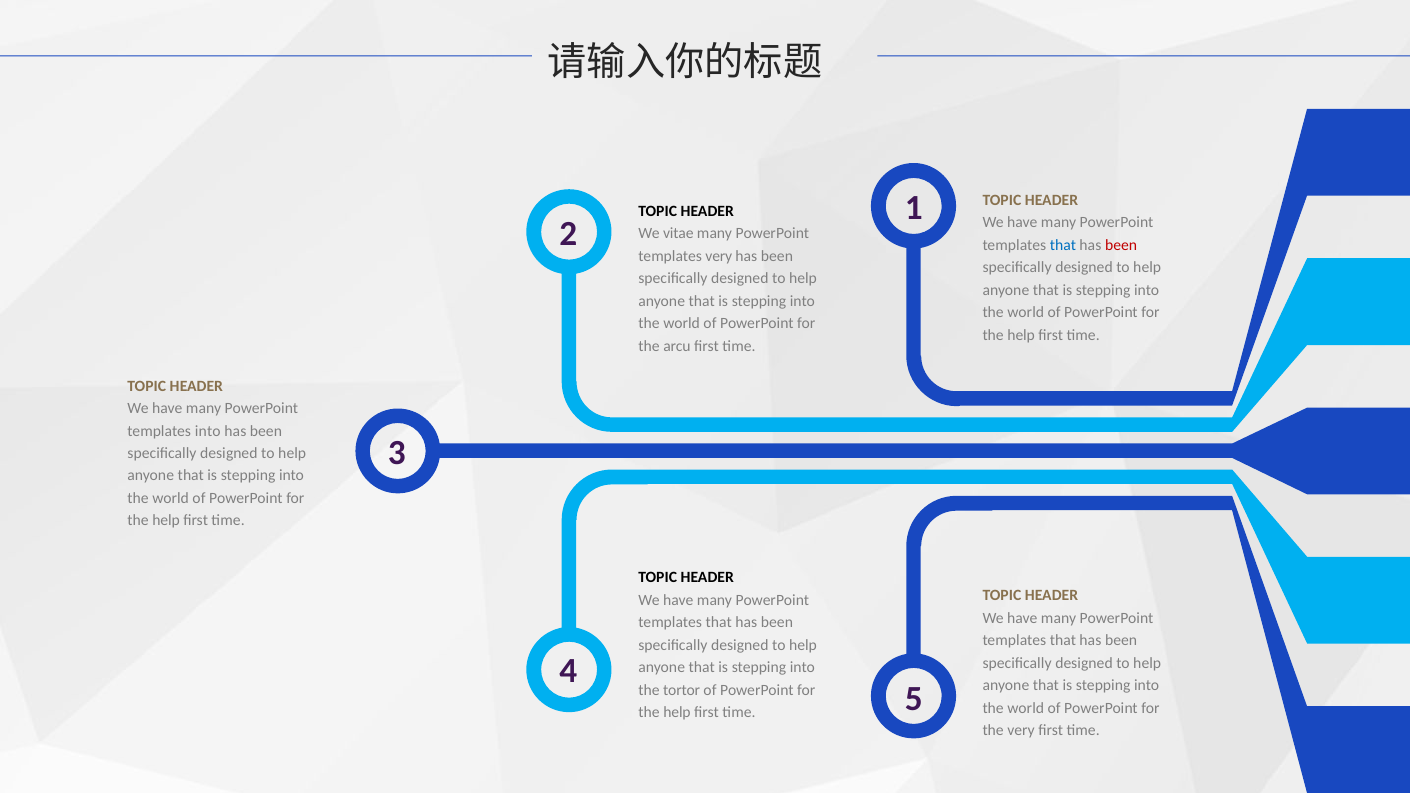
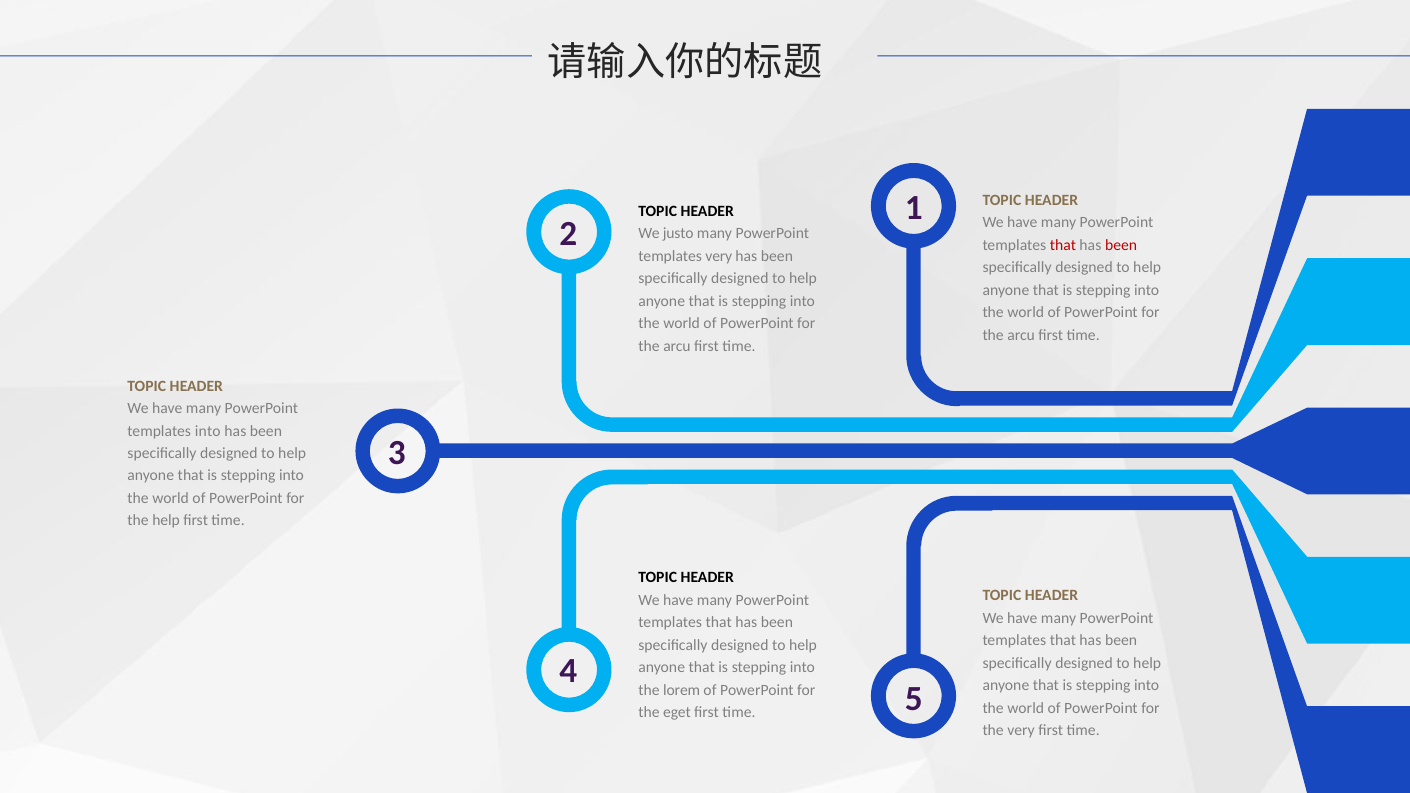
vitae: vitae -> justo (678, 234)
that colour: blue -> red (1063, 245)
help: help -> arcu (1021, 335)
tortor: tortor -> lorem (682, 690)
help: help -> eget (677, 713)
